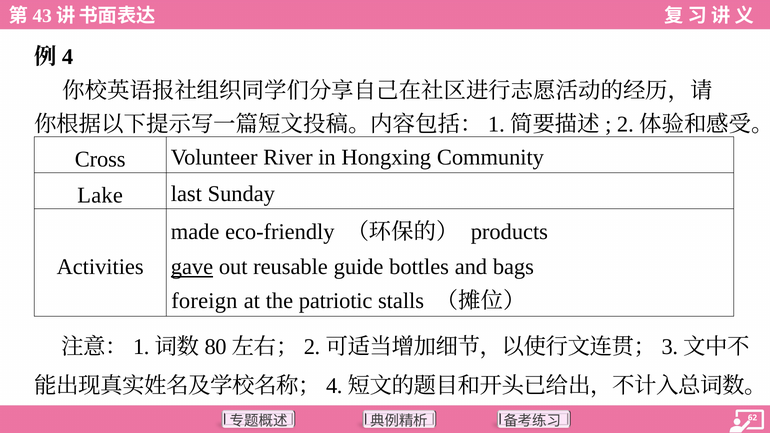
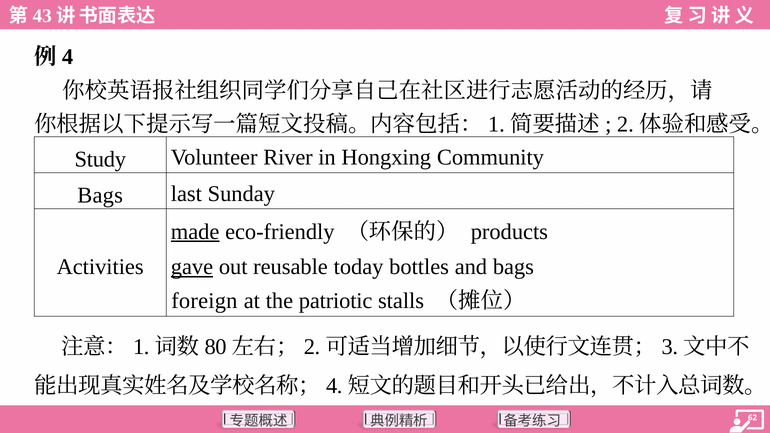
Cross: Cross -> Study (100, 159)
Lake: Lake -> Bags (100, 195)
made underline: none -> present (195, 232)
guide: guide -> today (359, 267)
